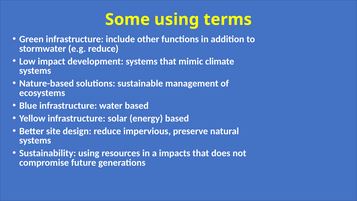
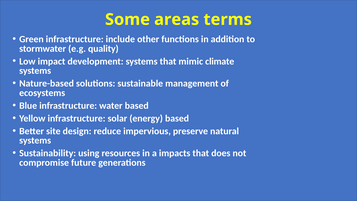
Some using: using -> areas (177, 19)
e.g reduce: reduce -> quality (103, 49)
